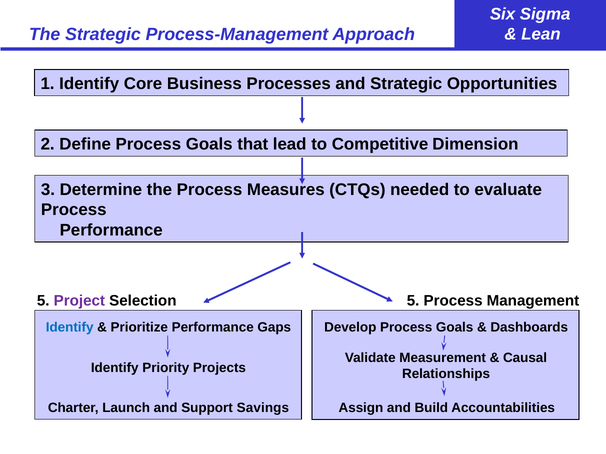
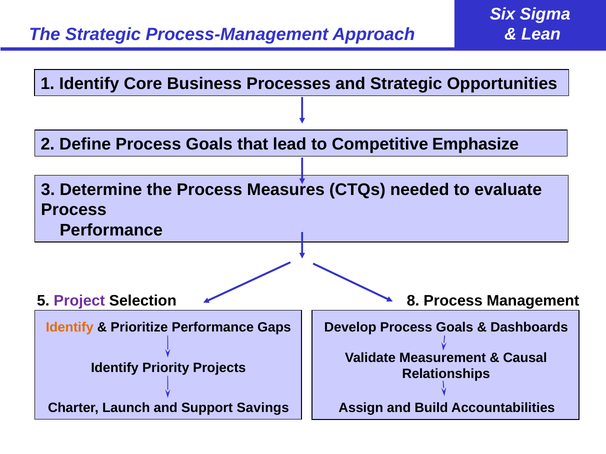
Dimension: Dimension -> Emphasize (475, 144)
Selection 5: 5 -> 8 (413, 301)
Identify colour: blue -> orange (70, 328)
